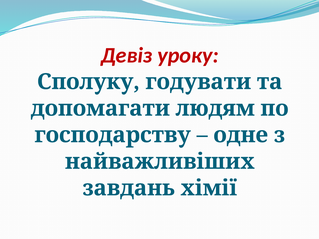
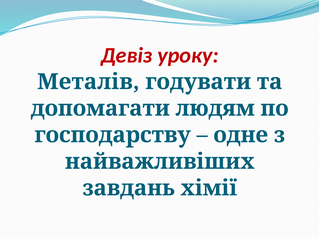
Сполуку: Сполуку -> Металів (88, 82)
